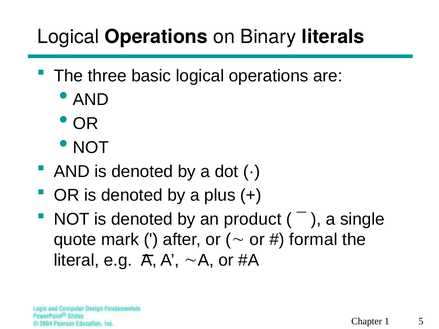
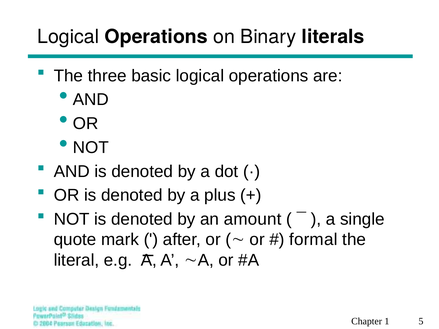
product: product -> amount (253, 219)
